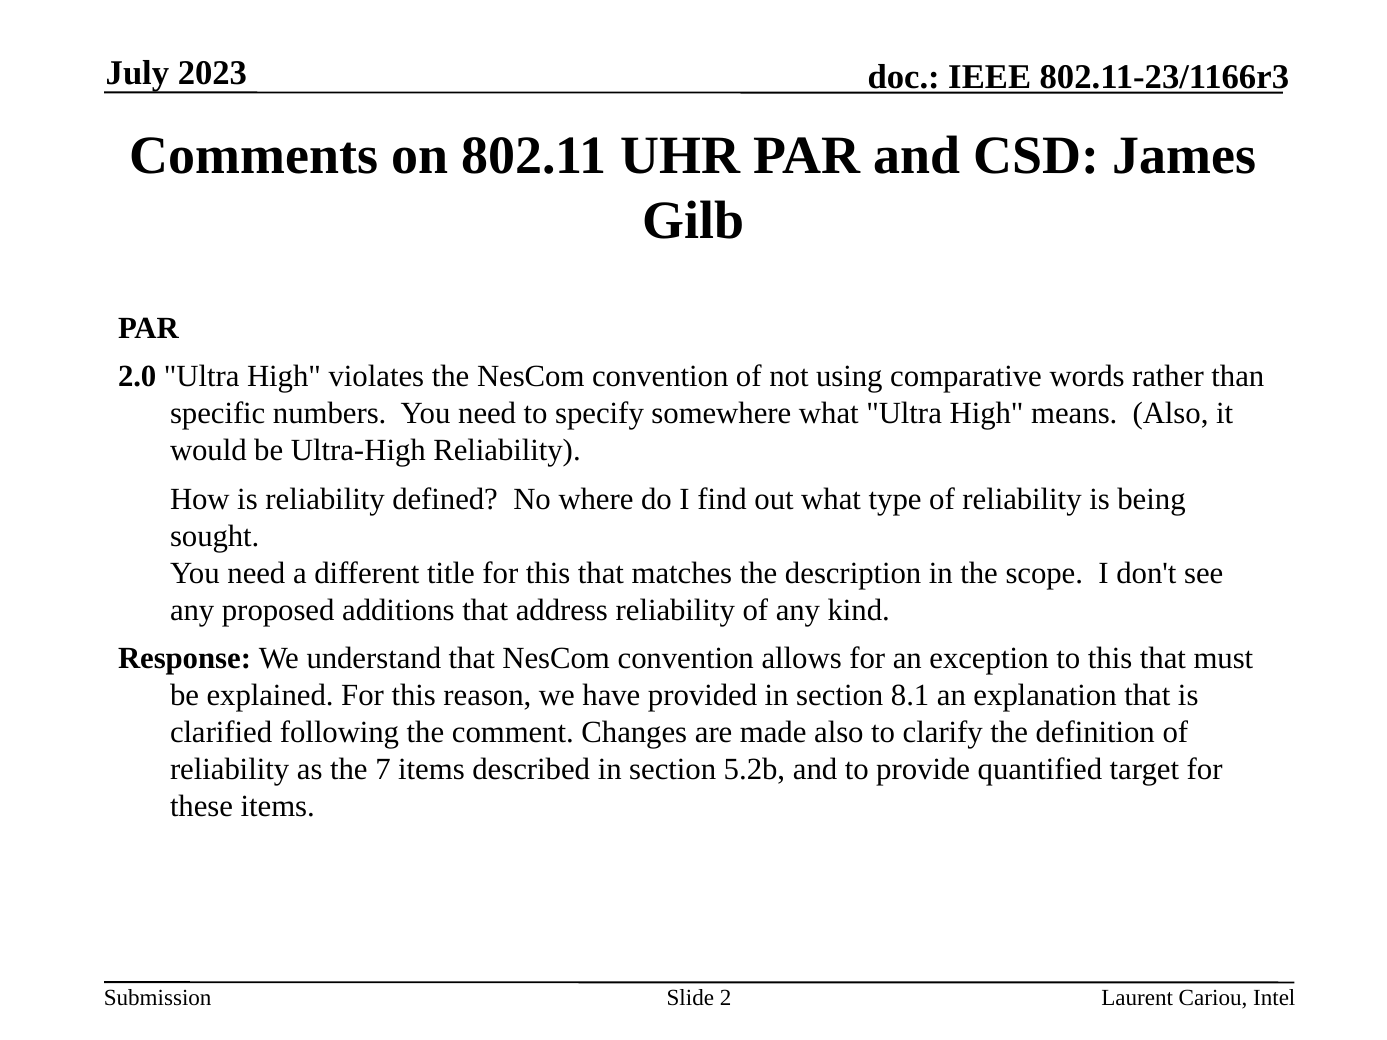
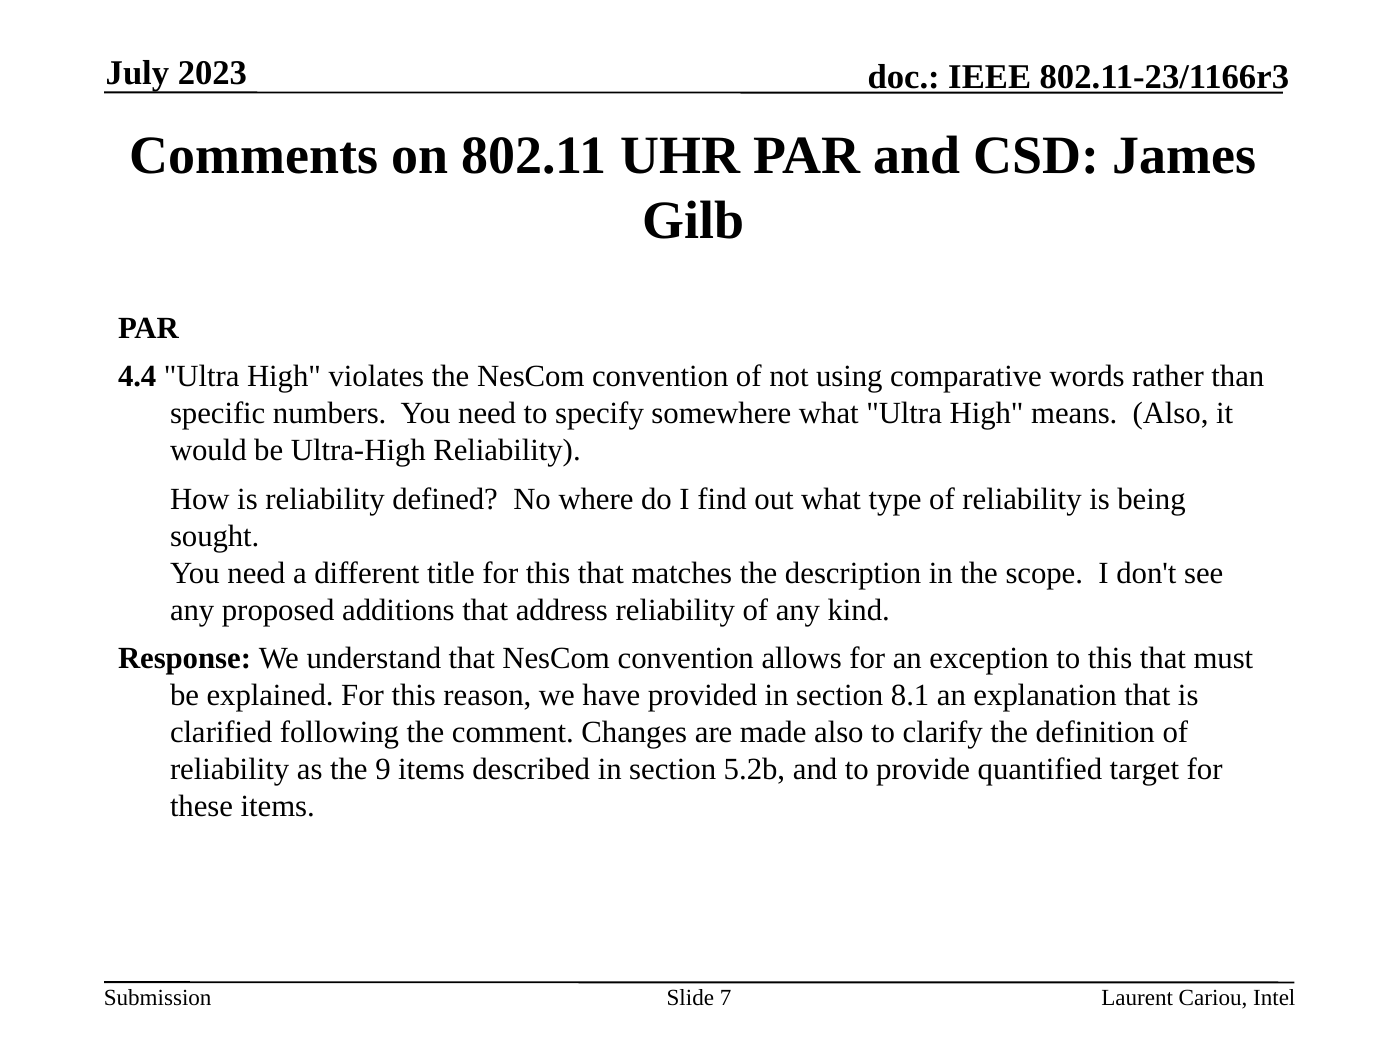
2.0: 2.0 -> 4.4 (137, 377)
7: 7 -> 9 (383, 770)
2: 2 -> 7 (726, 998)
